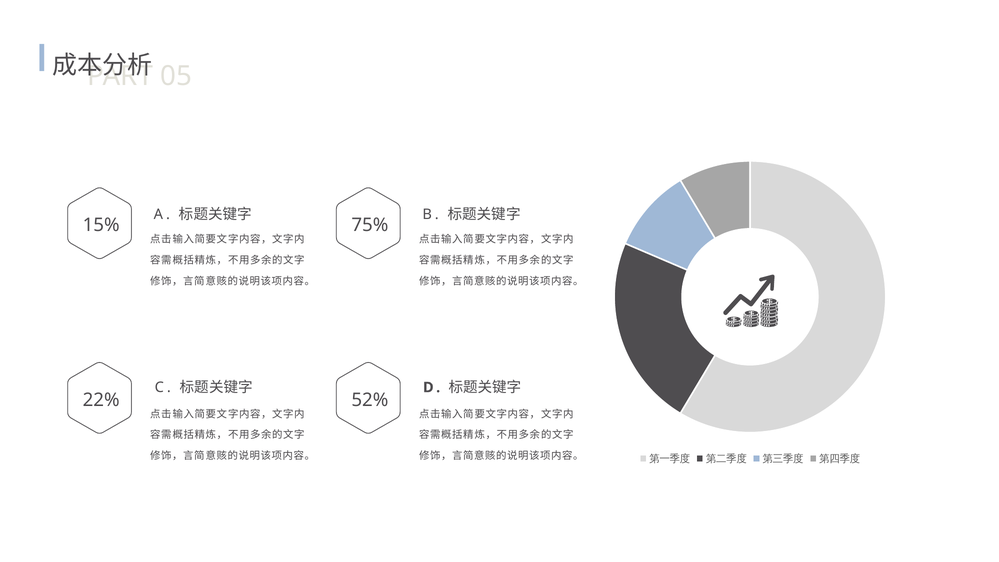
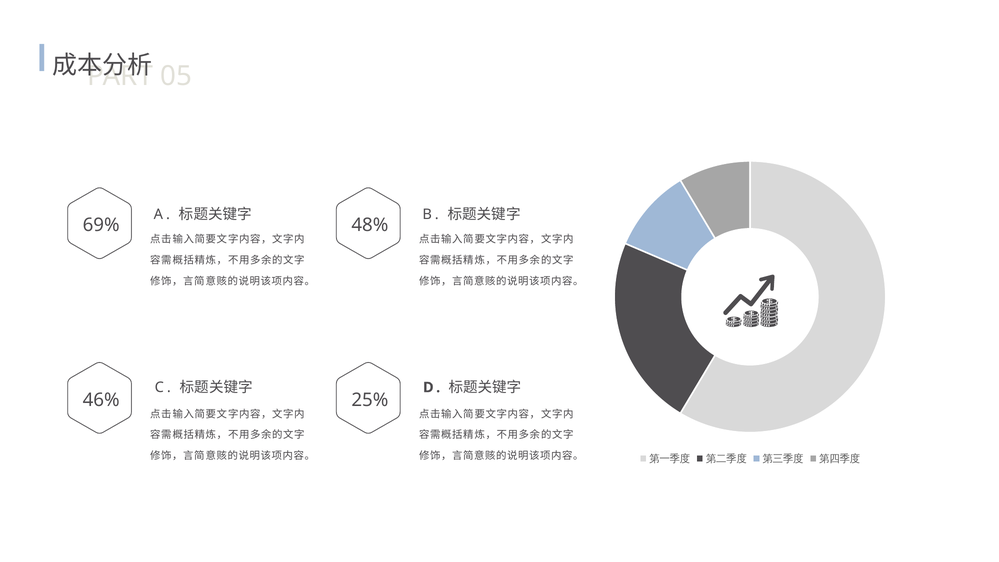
15%: 15% -> 69% (101, 225)
75%: 75% -> 48% (370, 225)
22%: 22% -> 46% (101, 400)
52%: 52% -> 25% (370, 400)
